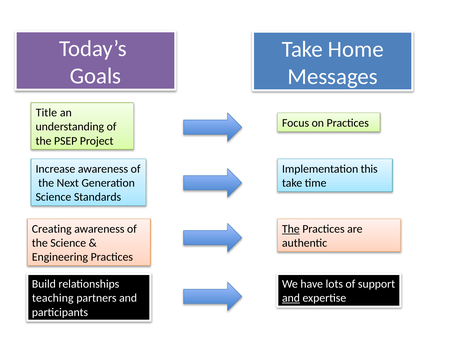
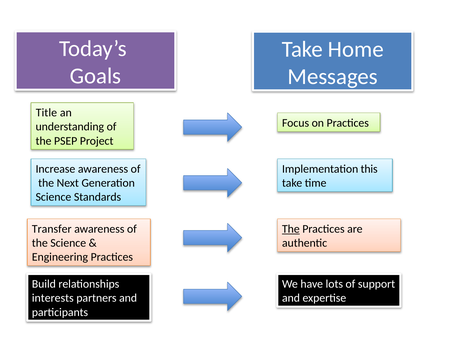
Creating: Creating -> Transfer (52, 229)
teaching: teaching -> interests (53, 298)
and underline: present -> none (291, 298)
